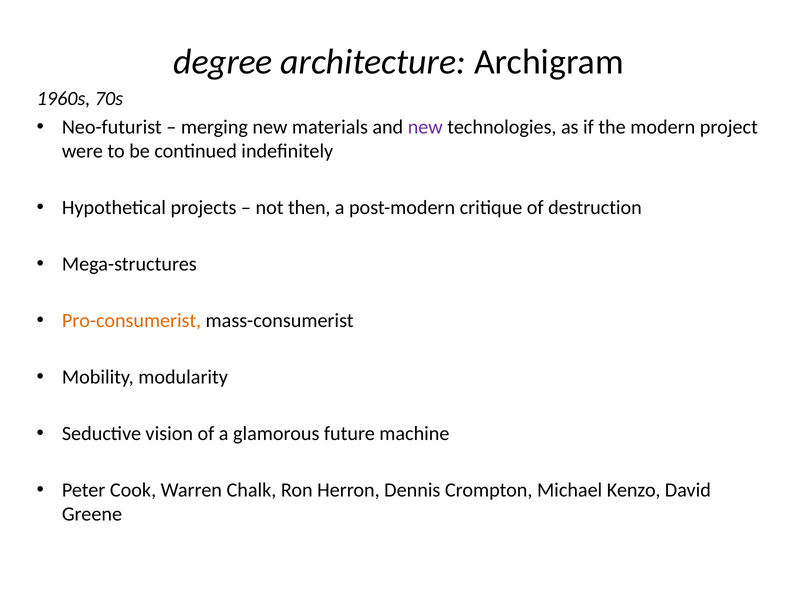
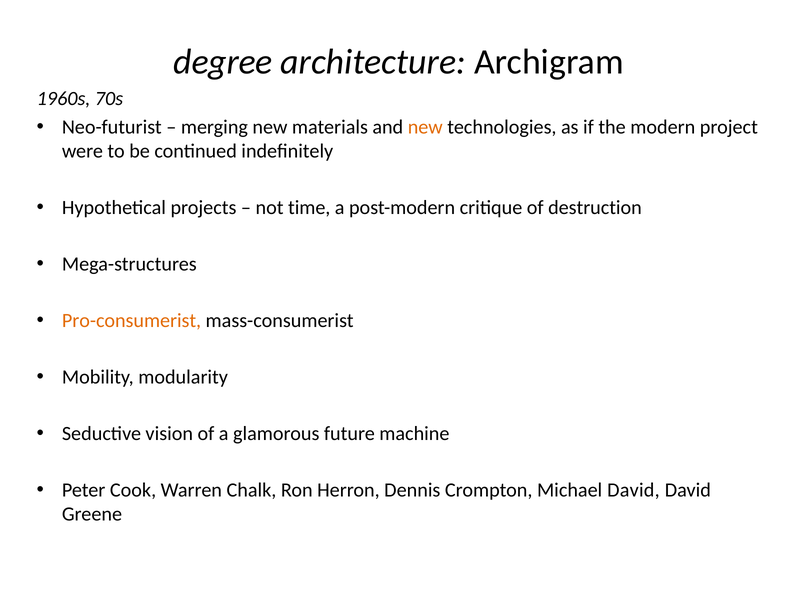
new colour: purple -> orange (425, 127)
then: then -> time (309, 208)
Michael Kenzo: Kenzo -> David (633, 490)
